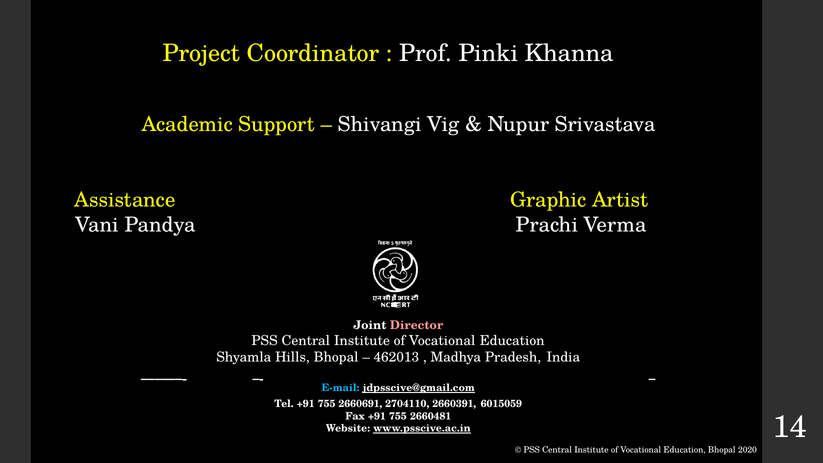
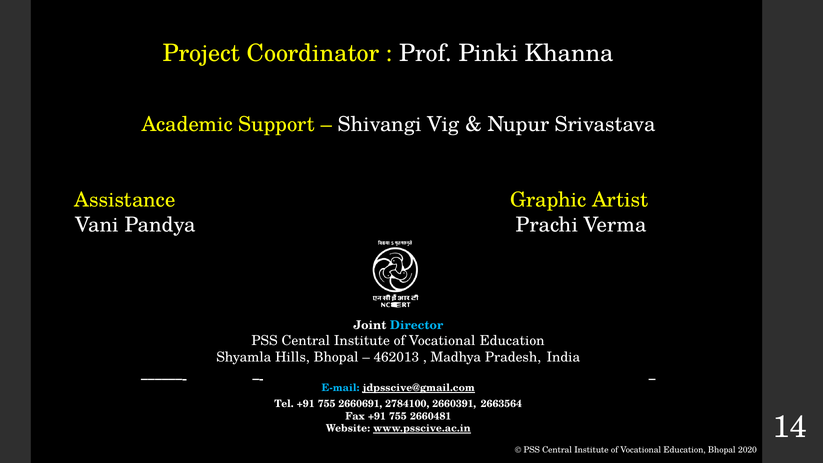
Director colour: pink -> light blue (417, 325)
2704110: 2704110 -> 2784100 (407, 404)
6015059: 6015059 -> 2663564 (501, 404)
